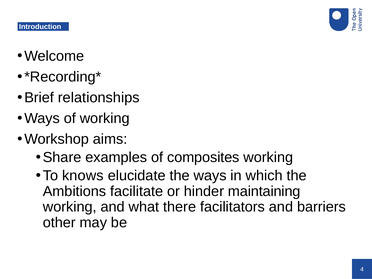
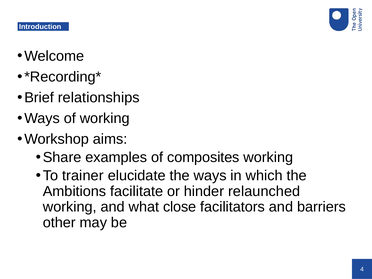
knows: knows -> trainer (83, 176)
maintaining: maintaining -> relaunched (264, 191)
there: there -> close (180, 207)
